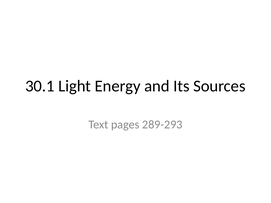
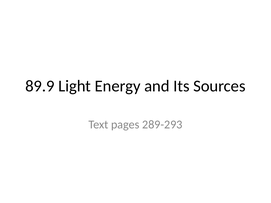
30.1: 30.1 -> 89.9 (40, 86)
